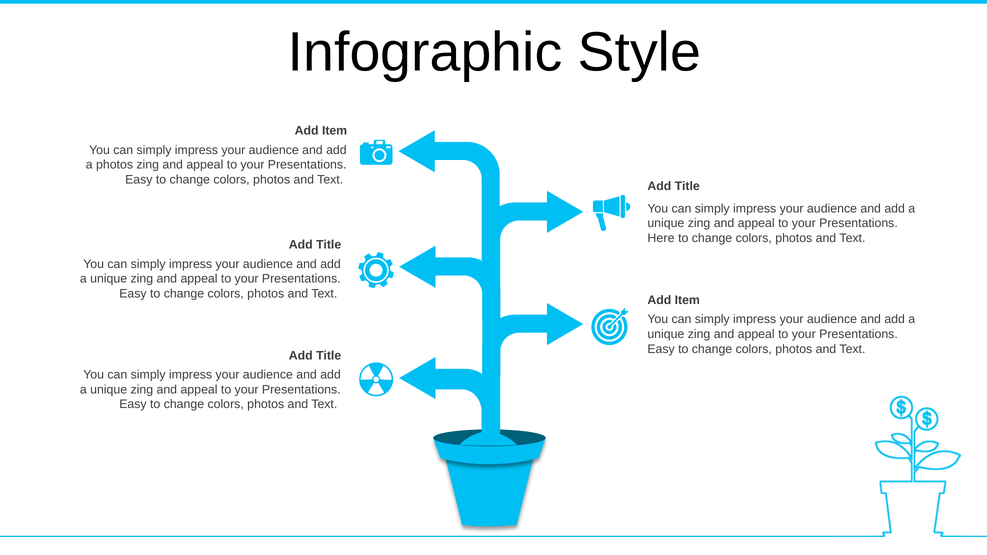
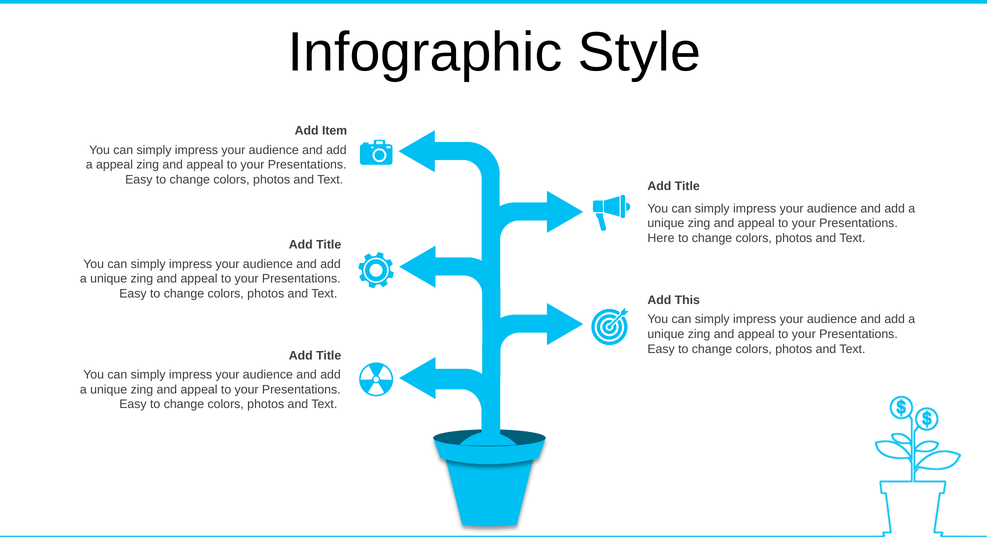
a photos: photos -> appeal (115, 165)
Item: Item -> This (687, 300)
